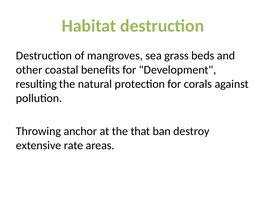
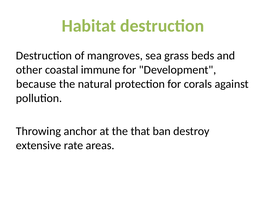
benefits: benefits -> immune (101, 70)
resulting: resulting -> because (36, 84)
